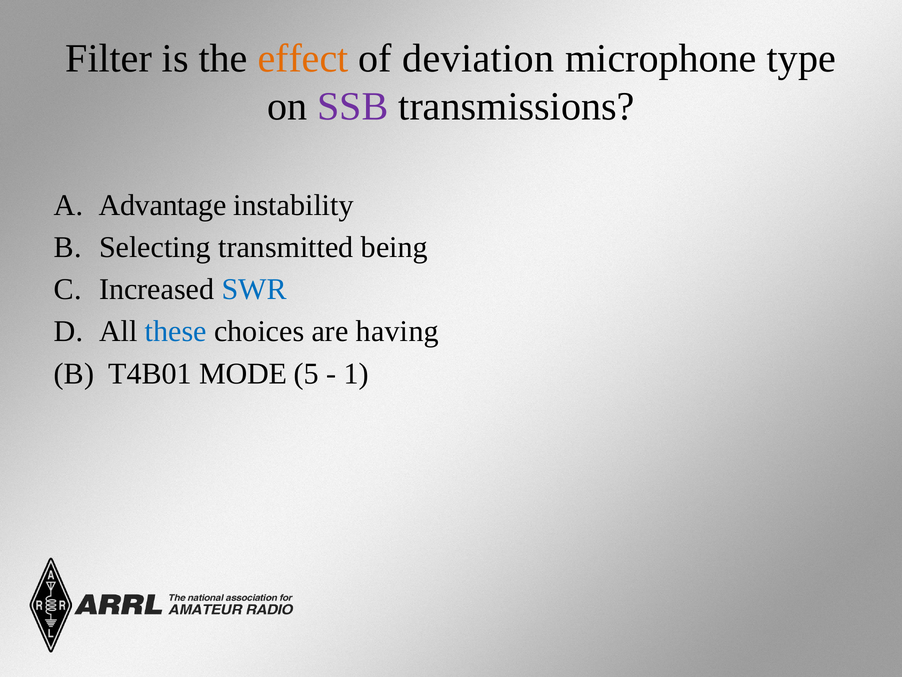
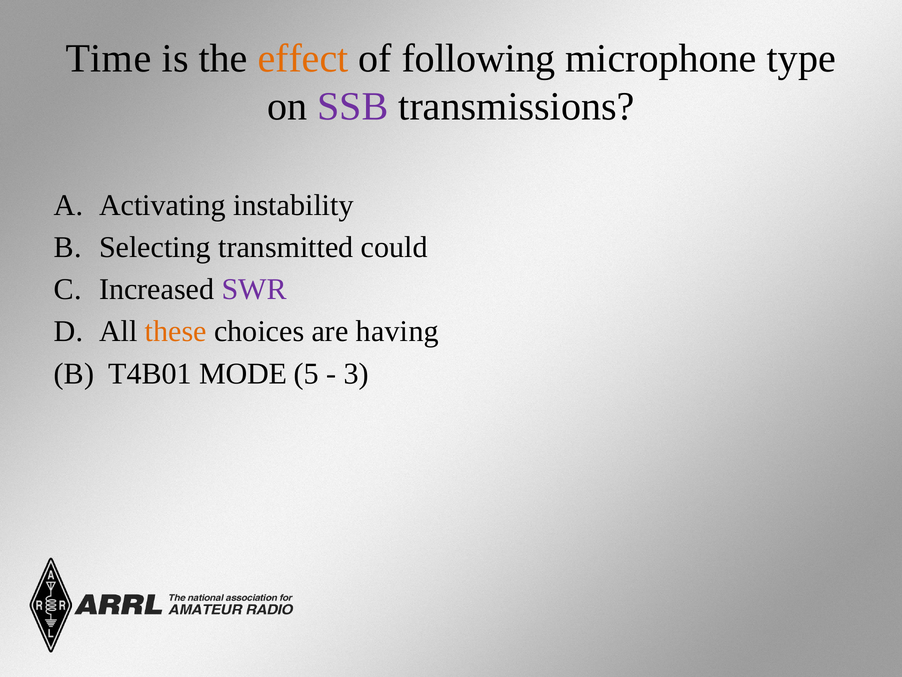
Filter: Filter -> Time (108, 58)
deviation: deviation -> following (479, 58)
Advantage: Advantage -> Activating (162, 205)
being: being -> could (394, 247)
SWR colour: blue -> purple (254, 289)
these colour: blue -> orange (176, 331)
1: 1 -> 3 (356, 373)
